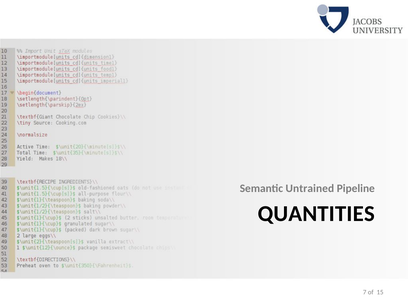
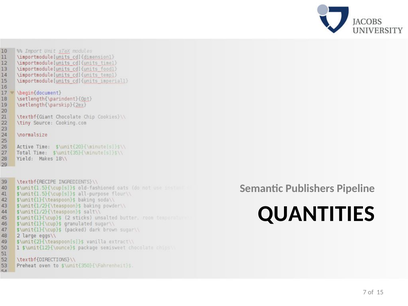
Untrained: Untrained -> Publishers (310, 189)
